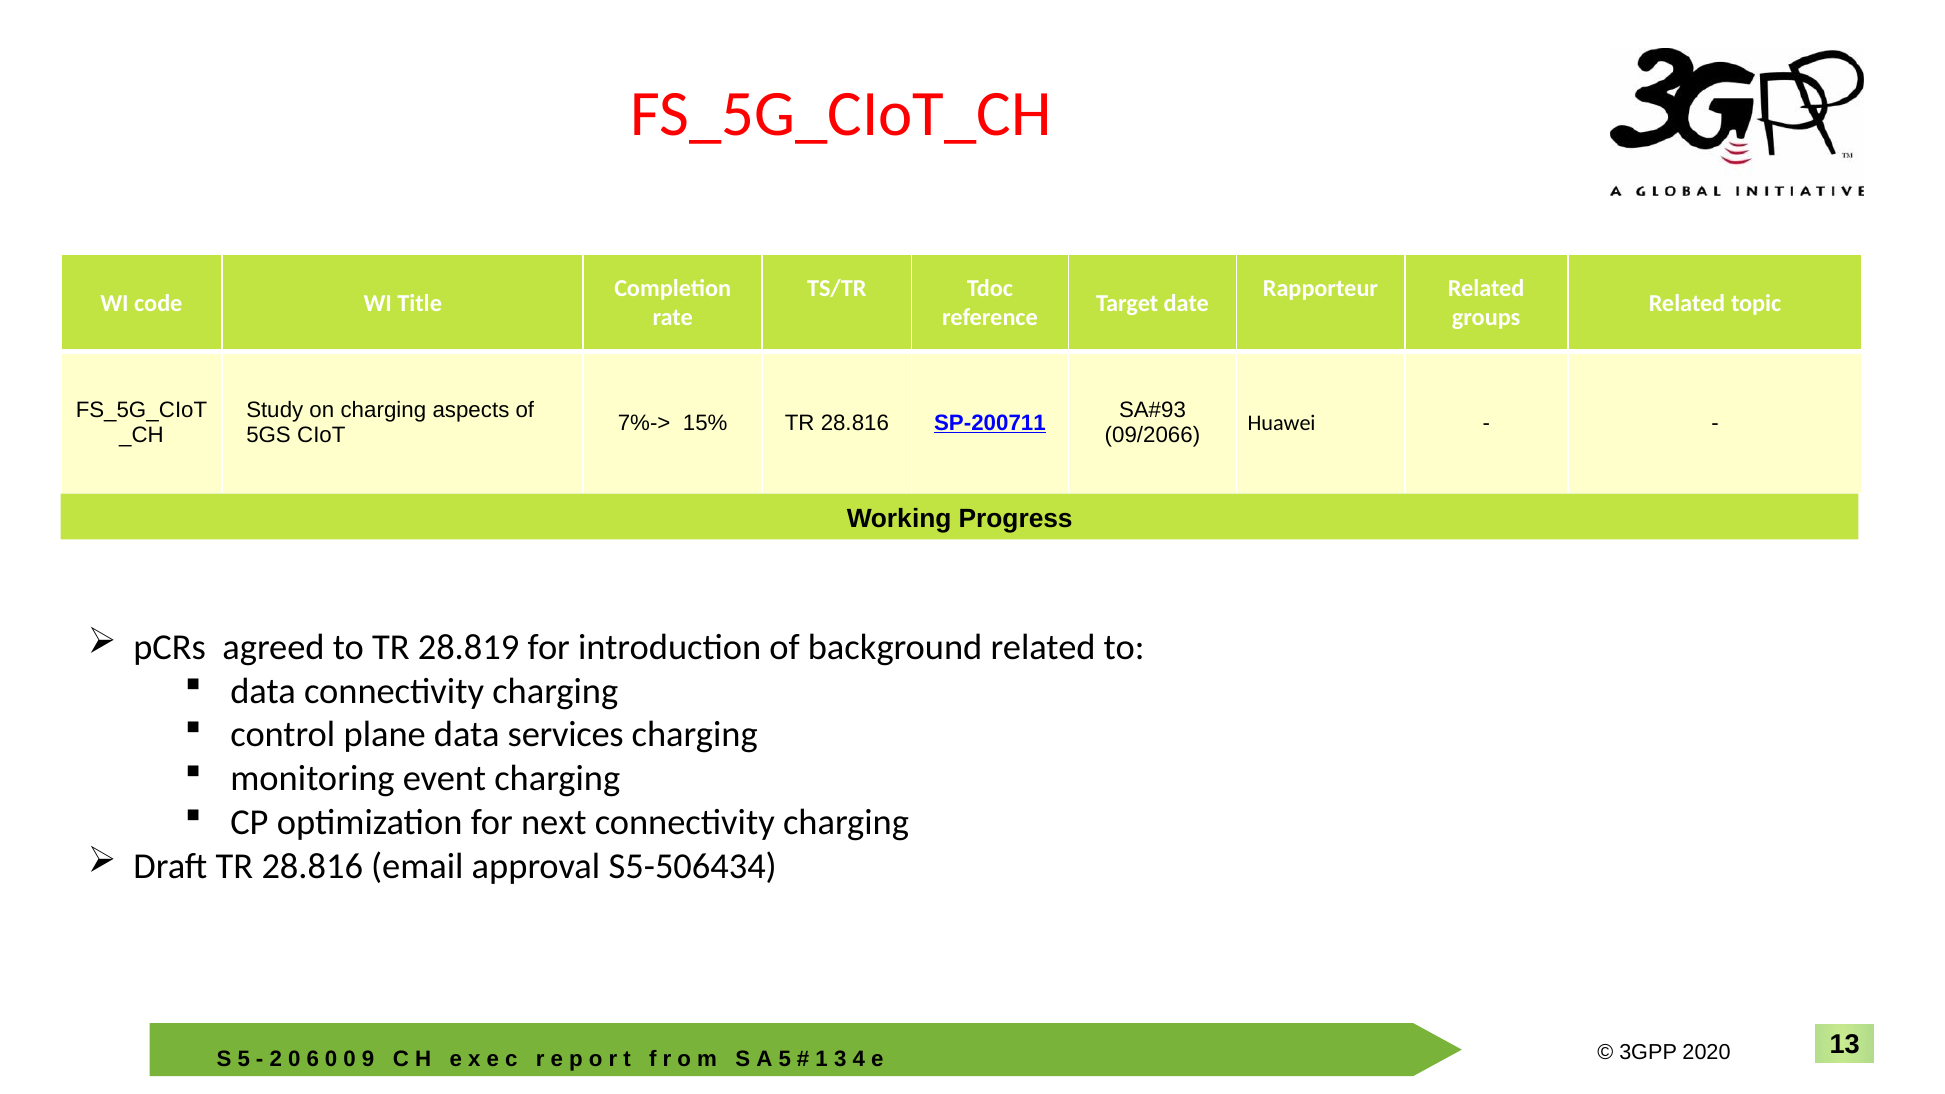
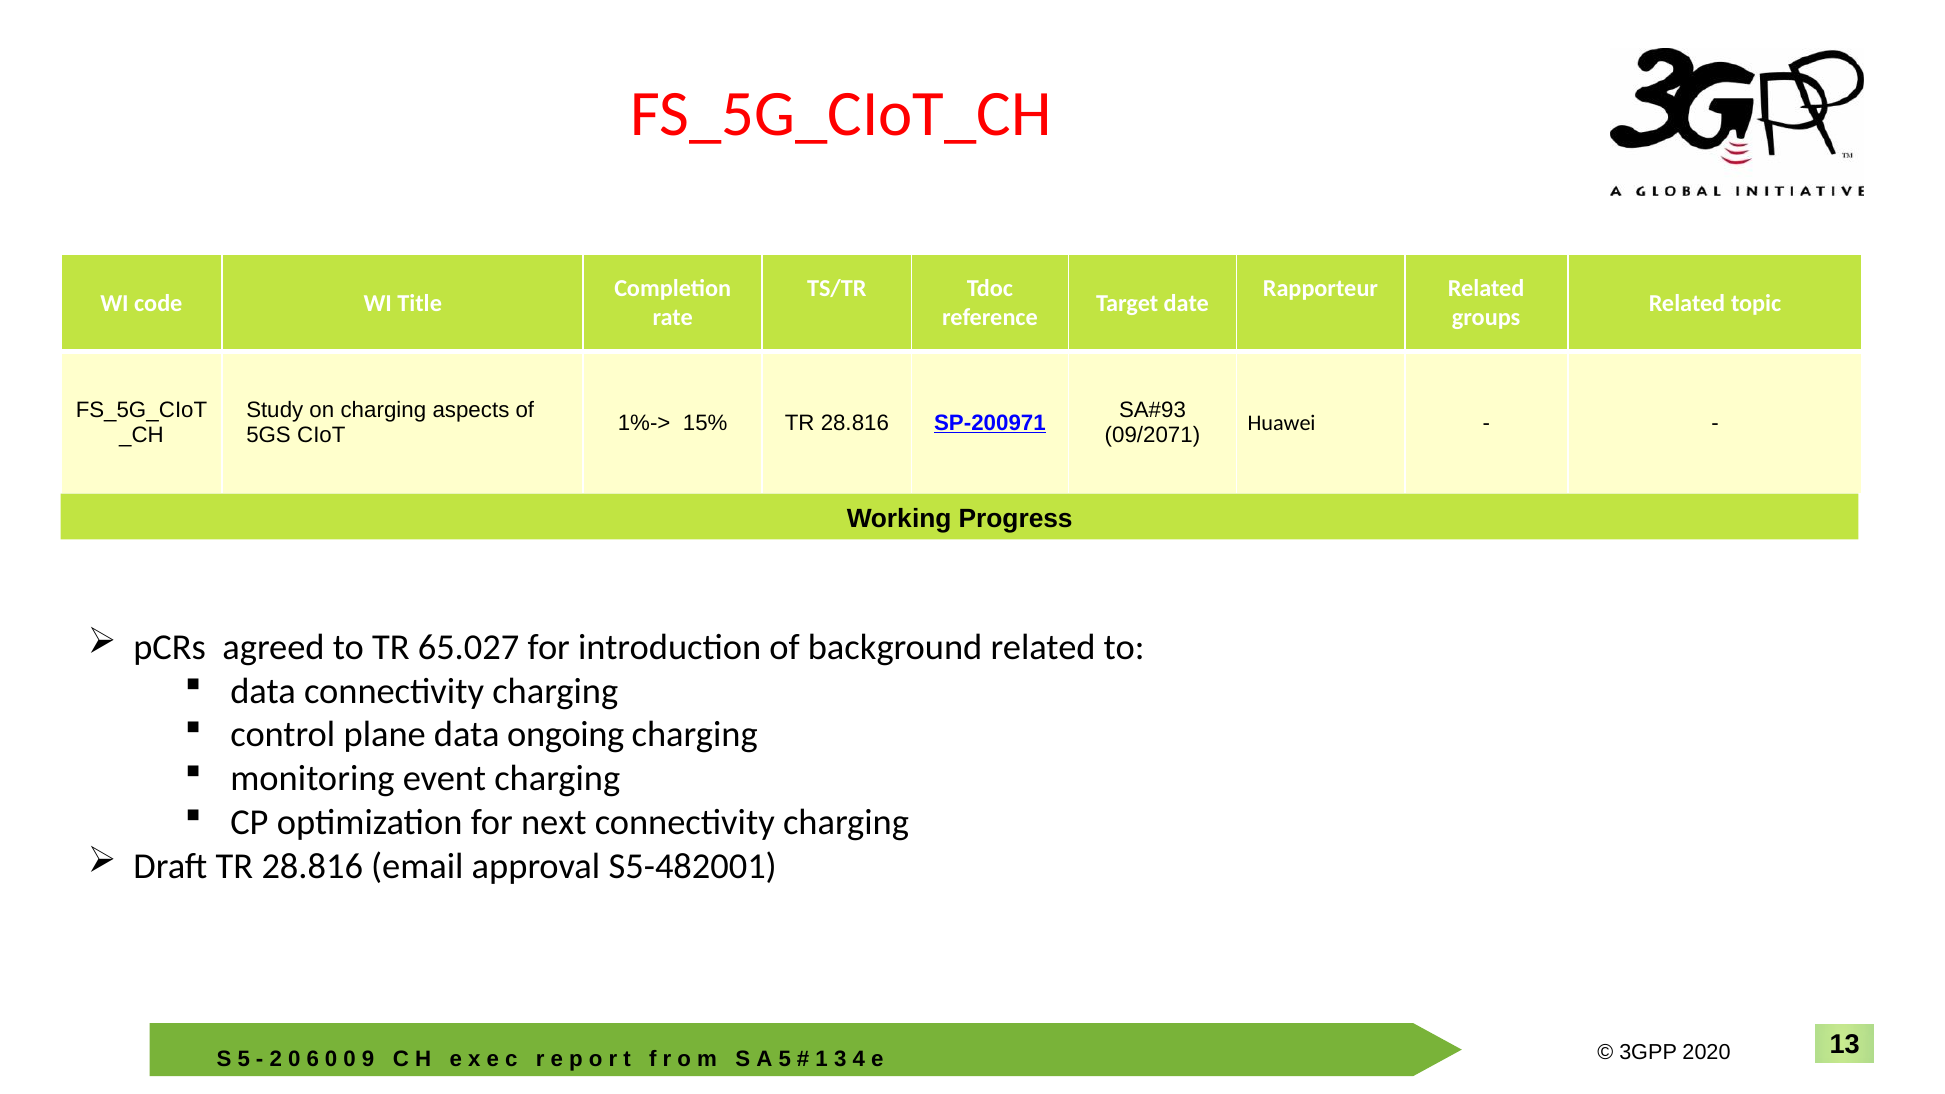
7%->: 7%-> -> 1%-> (644, 423)
SP-200711: SP-200711 -> SP-200971 (990, 423)
09/2066: 09/2066 -> 09/2071 (1152, 435)
28.819: 28.819 -> 65.027 (469, 647)
services: services -> ongoing (566, 735)
S5-506434: S5-506434 -> S5-482001 (693, 866)
